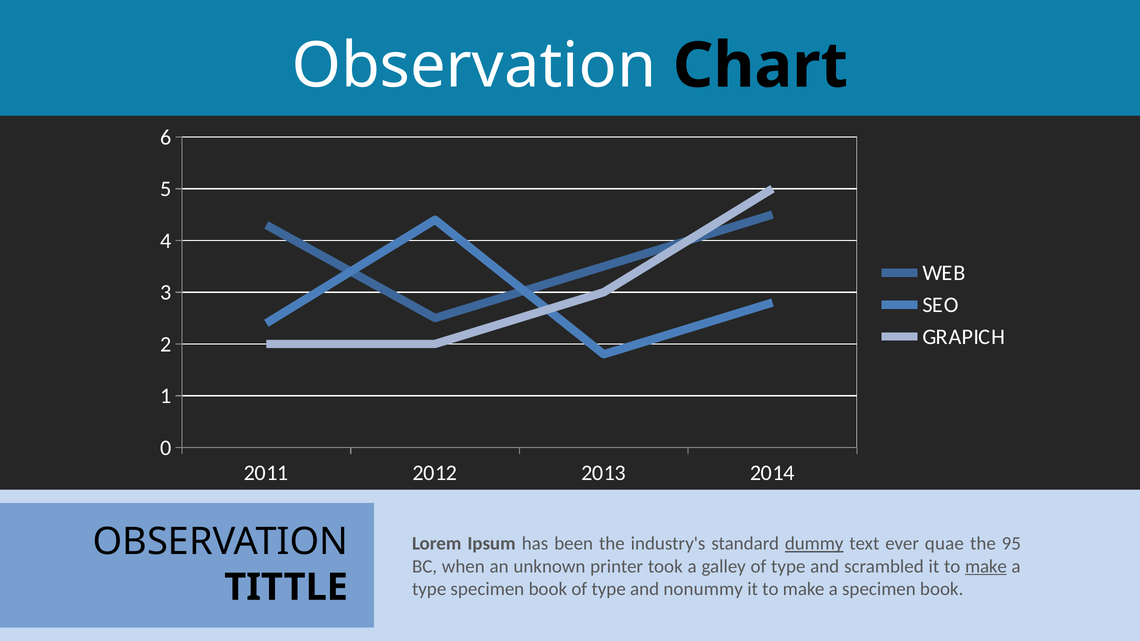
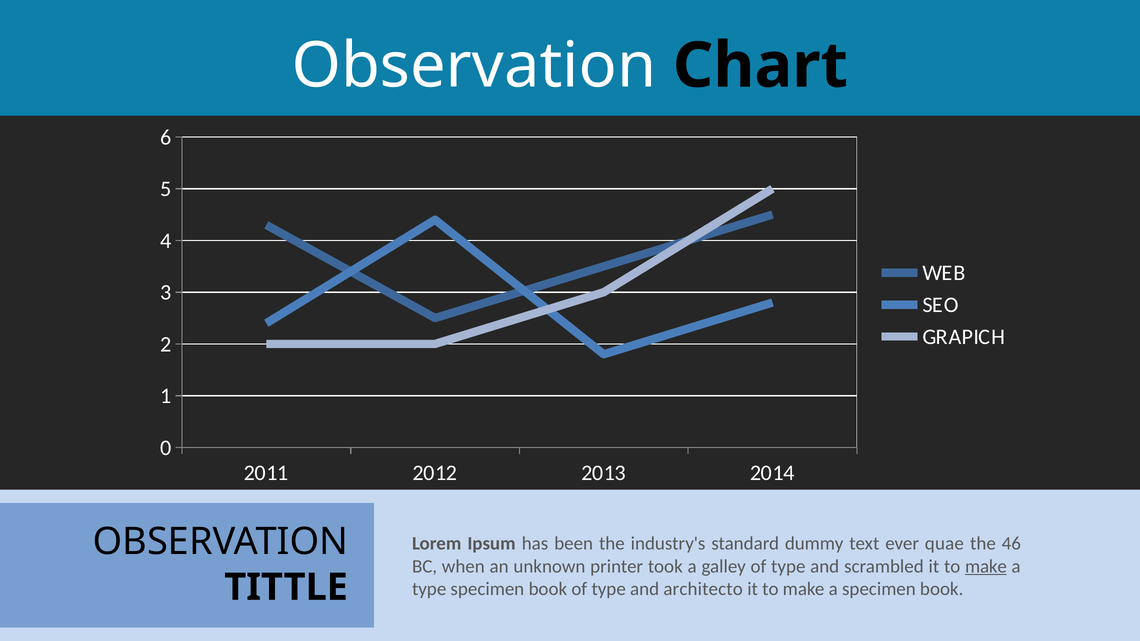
dummy underline: present -> none (814, 544)
95: 95 -> 46 (1011, 544)
nonummy: nonummy -> architecto (703, 589)
